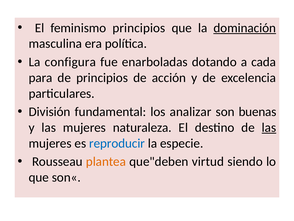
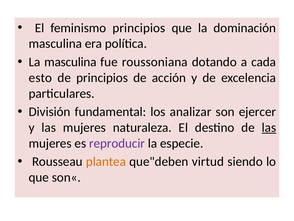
dominación underline: present -> none (245, 28)
La configura: configura -> masculina (70, 62)
enarboladas: enarboladas -> roussoniana (155, 62)
para: para -> esto (40, 78)
buenas: buenas -> ejercer (257, 112)
reproducir colour: blue -> purple (117, 143)
